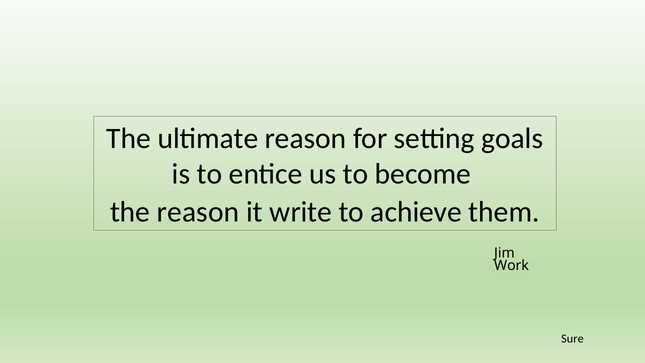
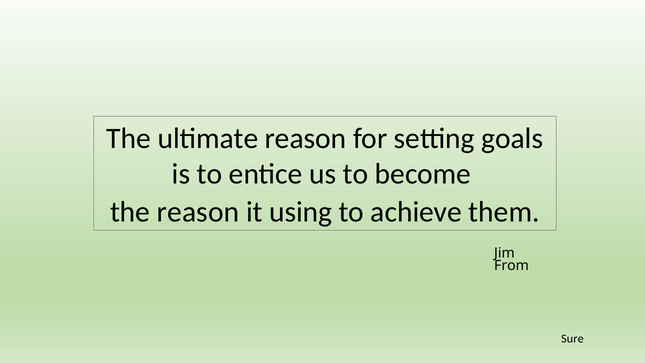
write: write -> using (301, 212)
Work: Work -> From (511, 265)
